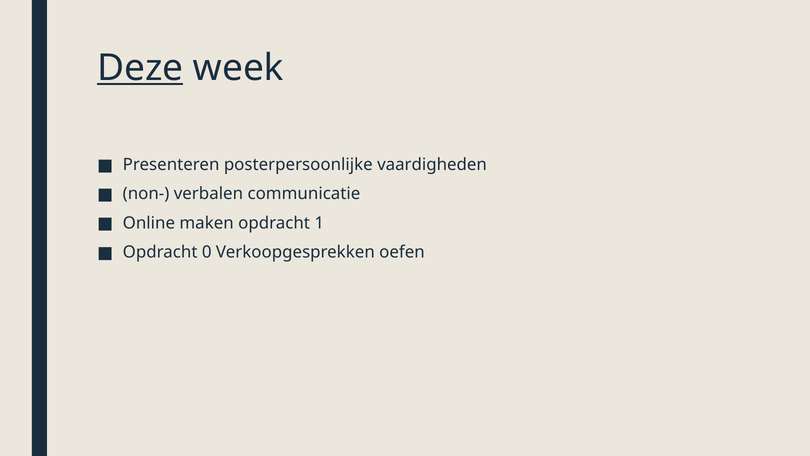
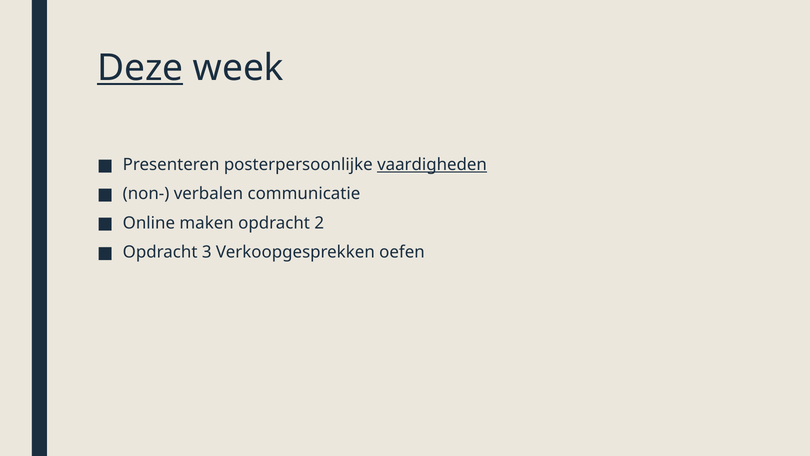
vaardigheden underline: none -> present (432, 165)
1: 1 -> 2 (319, 223)
0: 0 -> 3 (207, 252)
